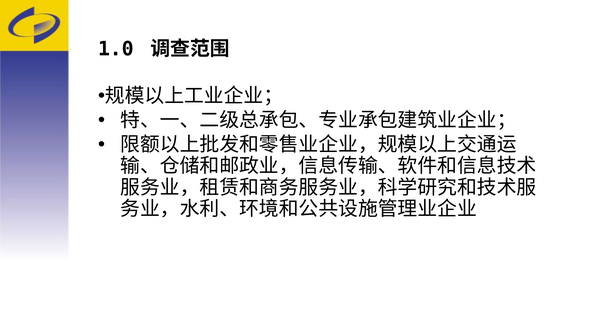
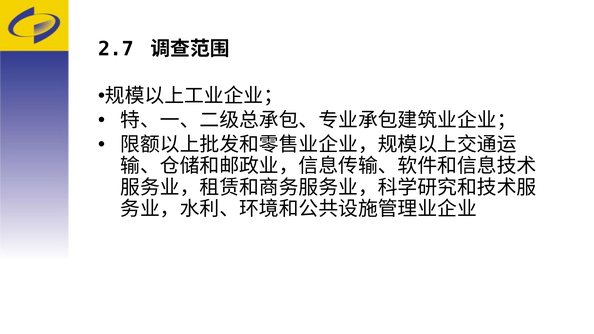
1.0: 1.0 -> 2.7 (116, 49)
